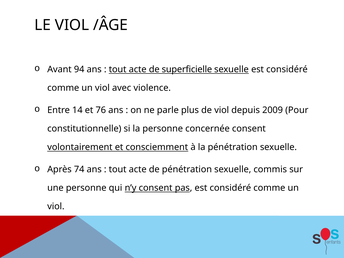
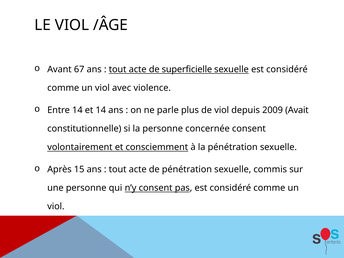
94: 94 -> 67 (79, 69)
et 76: 76 -> 14 (101, 110)
Pour: Pour -> Avait (297, 110)
74: 74 -> 15 (79, 169)
